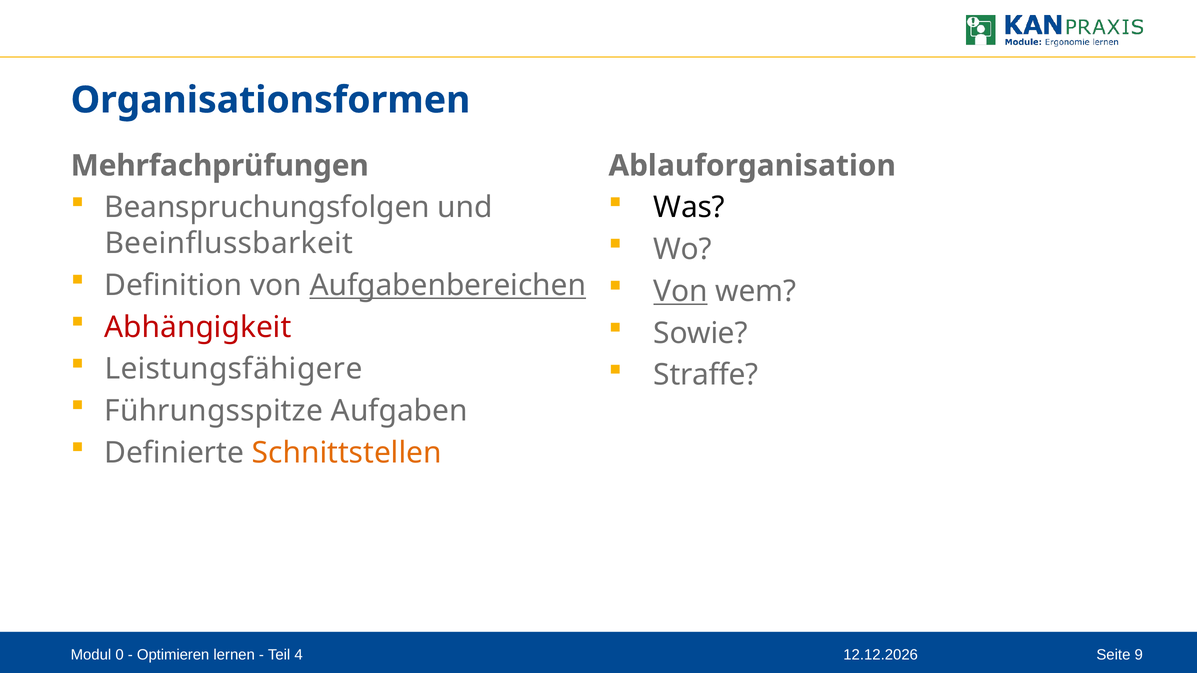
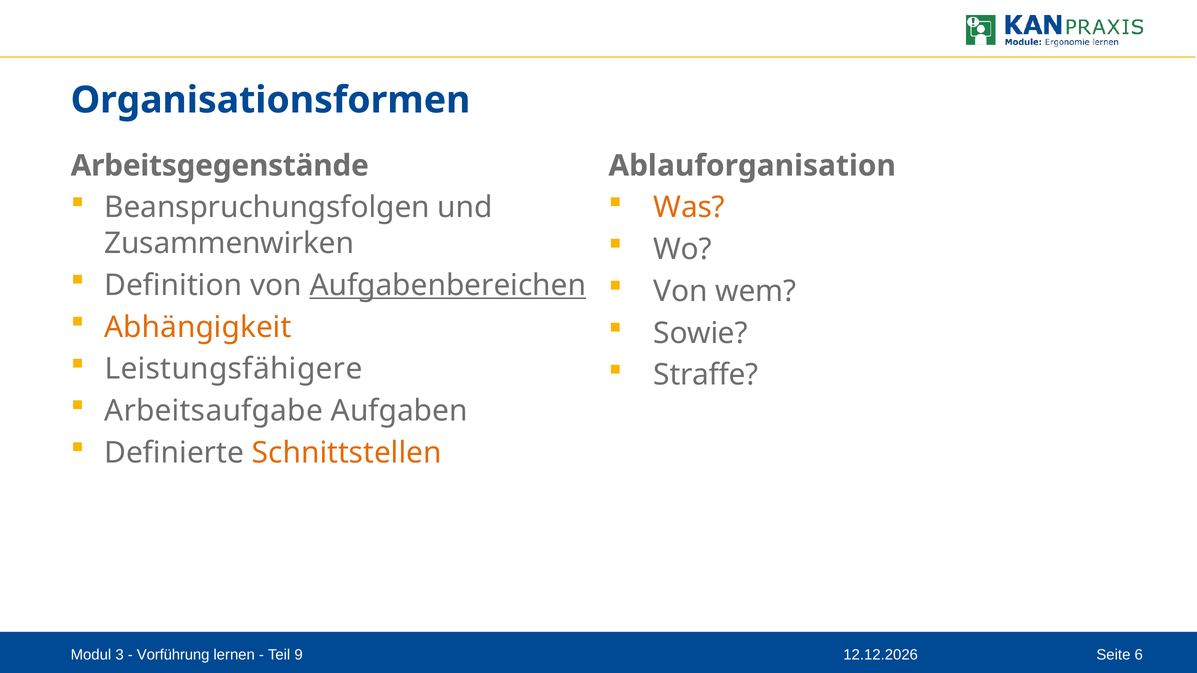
Mehrfachprüfungen: Mehrfachprüfungen -> Arbeitsgegenstände (220, 166)
Was colour: black -> orange (689, 208)
Beeinflussbarkeit: Beeinflussbarkeit -> Zusammenwirken (229, 244)
Von underline: present -> none (680, 291)
Abhängigkeit colour: red -> orange (198, 327)
Führungsspitze: Führungsspitze -> Arbeitsaufgabe (214, 411)
0: 0 -> 3 (120, 655)
Optimieren: Optimieren -> Vorführung (173, 655)
4: 4 -> 9 (299, 655)
9: 9 -> 6 (1139, 655)
